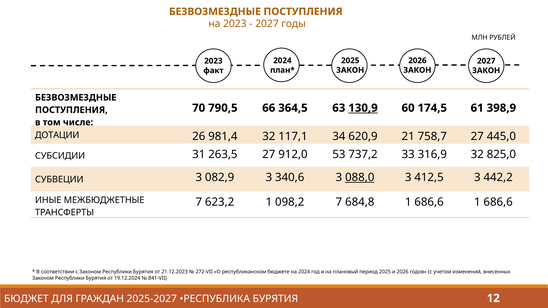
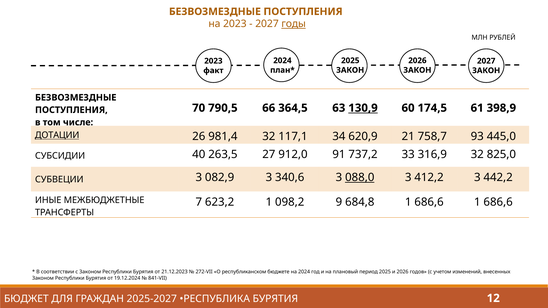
годы underline: none -> present (294, 24)
ДОТАЦИИ underline: none -> present (57, 135)
758,7 27: 27 -> 93 (477, 136)
31: 31 -> 40 (199, 154)
53: 53 -> 91 (339, 154)
412,5: 412,5 -> 412,2 (429, 178)
098,2 7: 7 -> 9 (339, 202)
